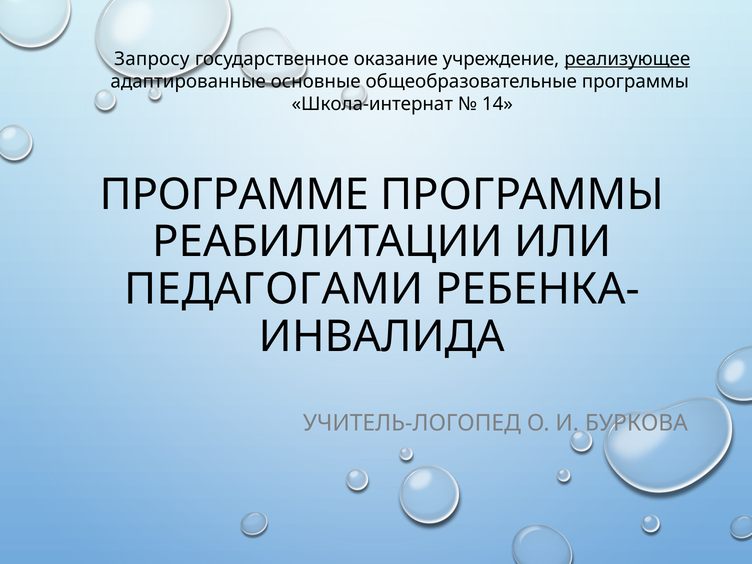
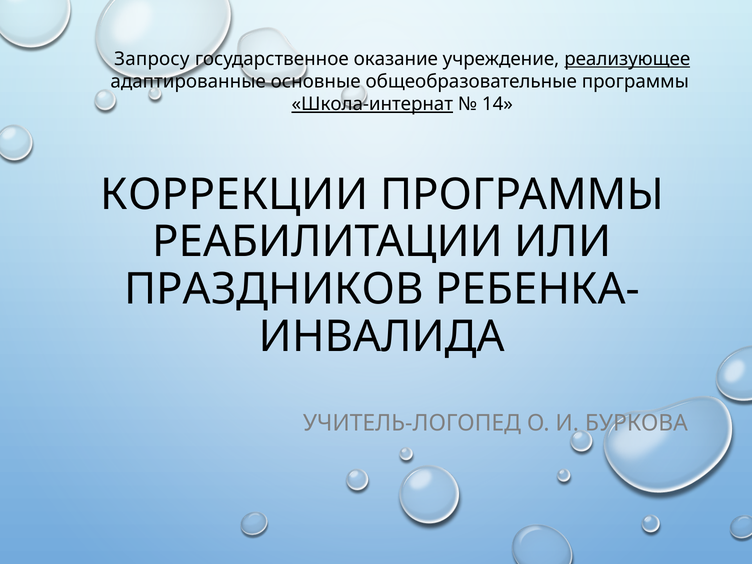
Школа-интернат underline: none -> present (372, 104)
ПРОГРАММЕ: ПРОГРАММЕ -> КОРРЕКЦИИ (234, 195)
ПЕДАГОГАМИ: ПЕДАГОГАМИ -> ПРАЗДНИКОВ (274, 289)
